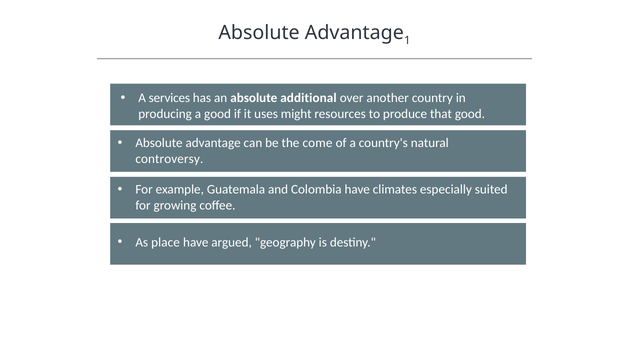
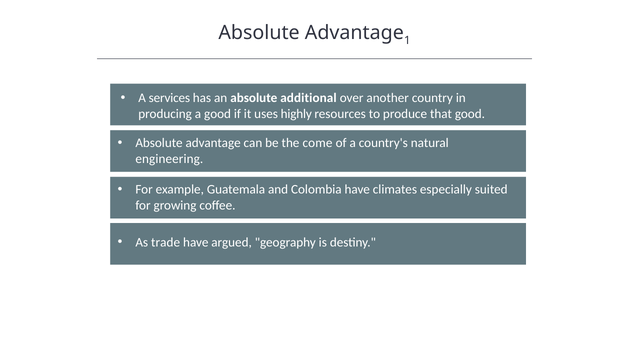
might: might -> highly (296, 114)
controversy: controversy -> engineering (169, 159)
place: place -> trade (166, 242)
